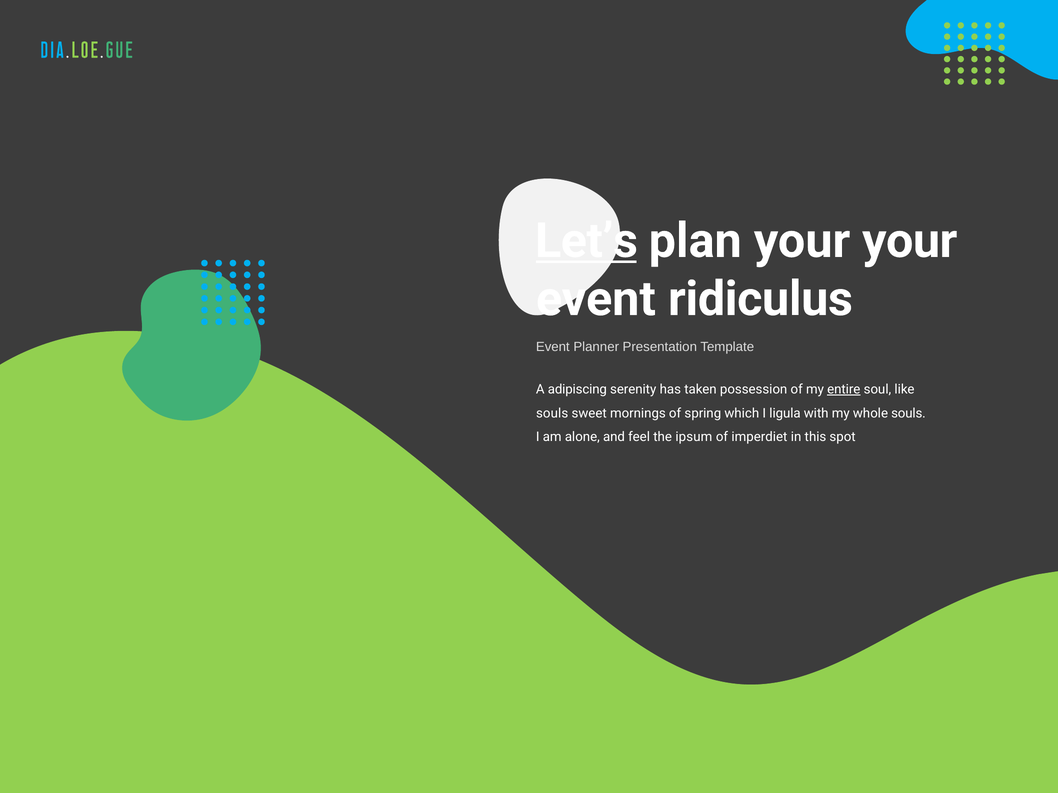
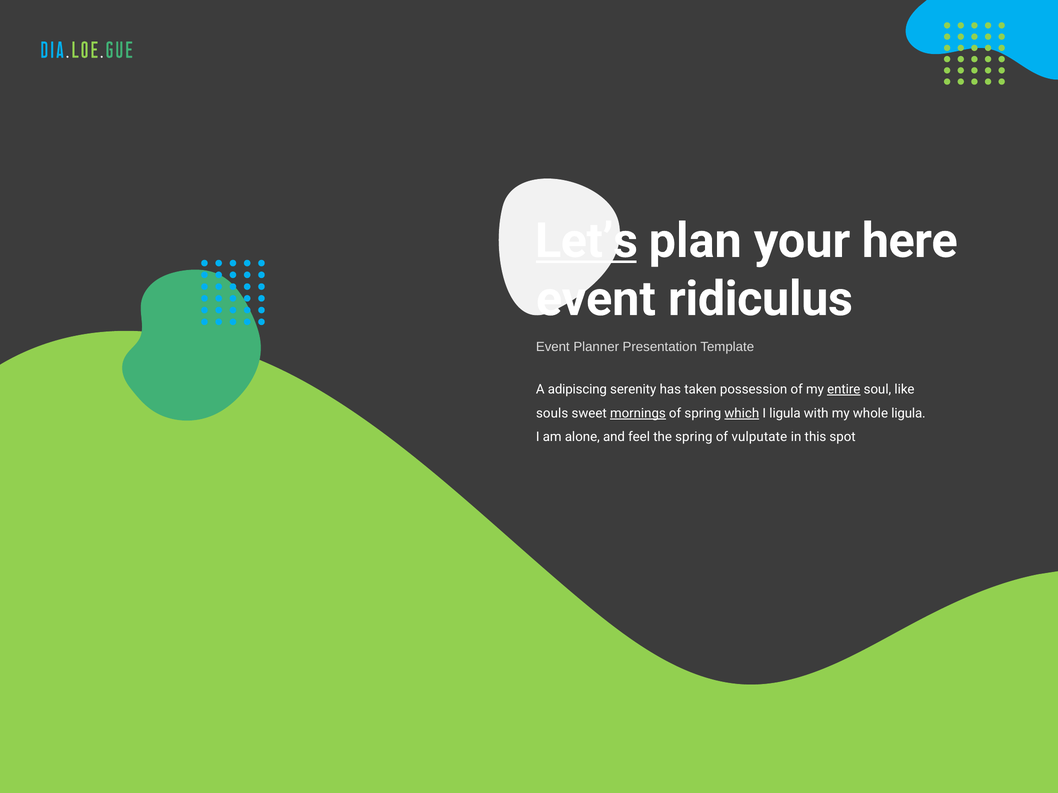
your your: your -> here (910, 241)
mornings underline: none -> present (638, 414)
which underline: none -> present (742, 414)
whole souls: souls -> ligula (908, 414)
the ipsum: ipsum -> spring (694, 437)
imperdiet: imperdiet -> vulputate (759, 437)
